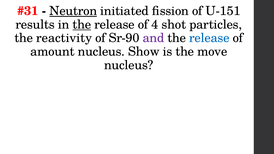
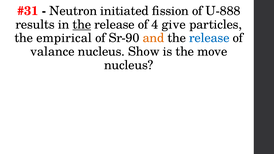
Neutron underline: present -> none (73, 11)
U-151: U-151 -> U-888 (223, 11)
shot: shot -> give (174, 25)
reactivity: reactivity -> empirical (64, 38)
and colour: purple -> orange (153, 38)
amount: amount -> valance (52, 52)
